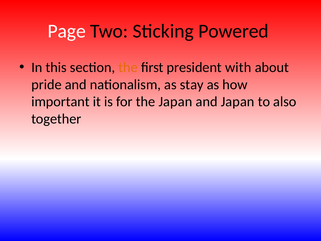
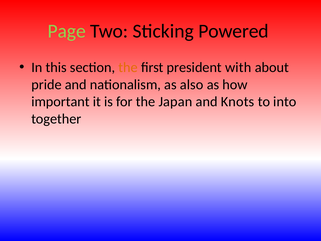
Page colour: white -> light green (67, 31)
stay: stay -> also (192, 84)
and Japan: Japan -> Knots (238, 102)
also: also -> into (285, 102)
